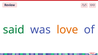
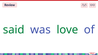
love colour: orange -> green (67, 30)
